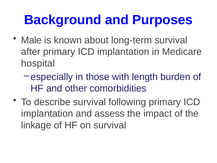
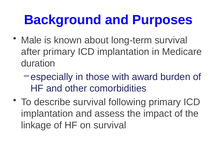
hospital: hospital -> duration (38, 63)
length: length -> award (145, 77)
